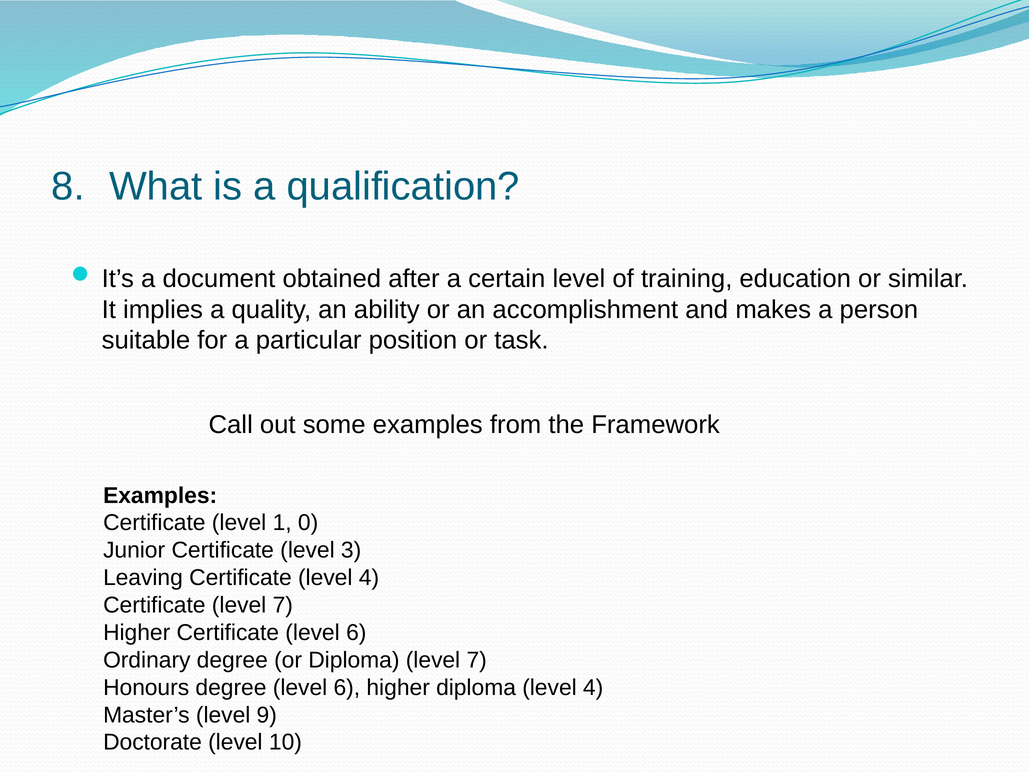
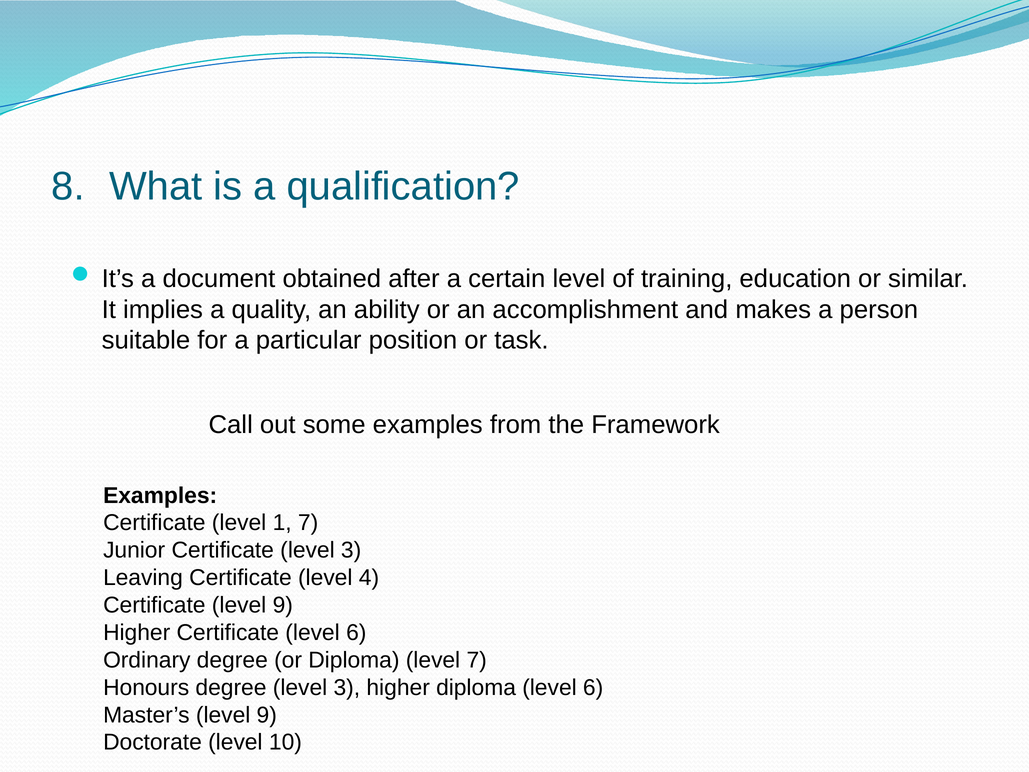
1 0: 0 -> 7 (308, 523)
Certificate level 7: 7 -> 9 (283, 605)
degree level 6: 6 -> 3 (347, 687)
diploma level 4: 4 -> 6 (593, 687)
